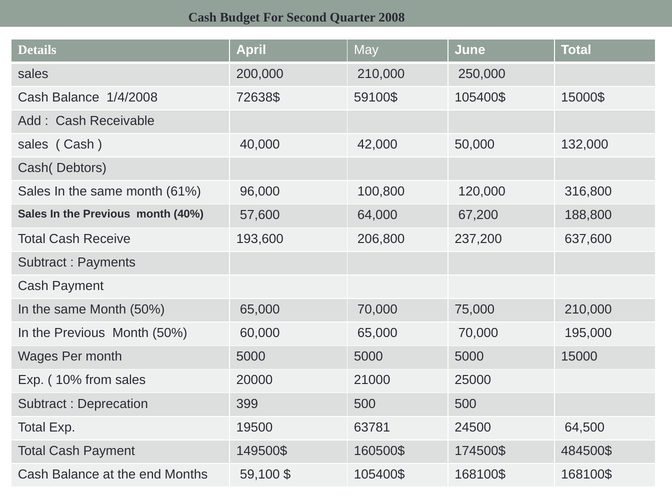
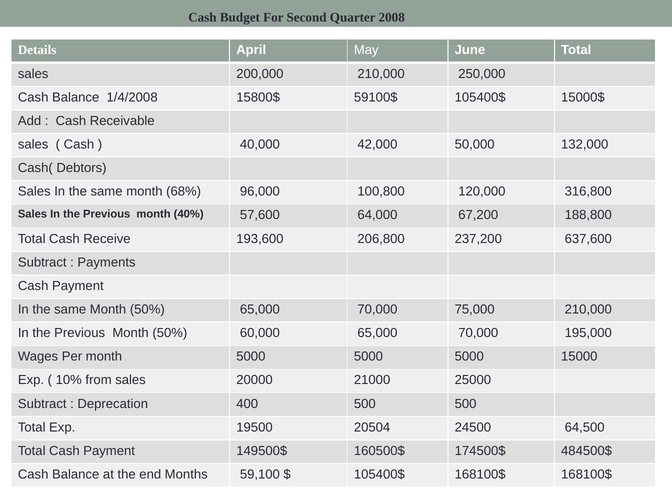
72638$: 72638$ -> 15800$ (258, 97)
61%: 61% -> 68% (184, 192)
399: 399 -> 400 (247, 404)
63781: 63781 -> 20504 (372, 427)
